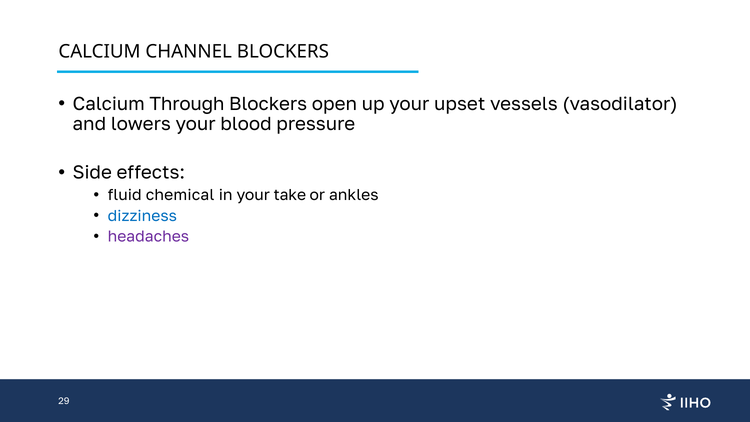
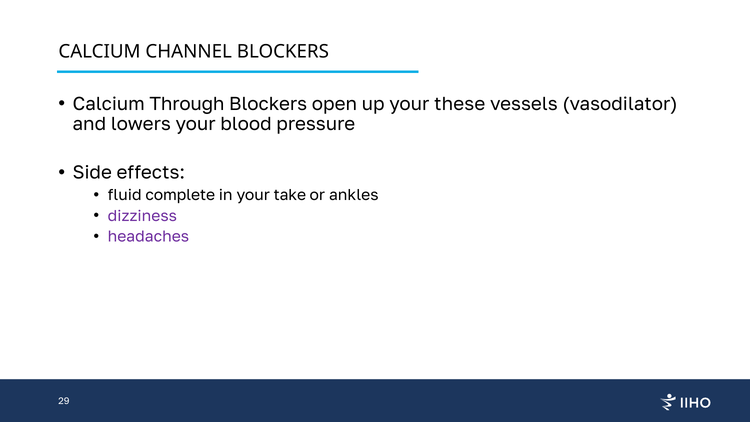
upset: upset -> these (460, 104)
chemical: chemical -> complete (180, 195)
dizziness colour: blue -> purple (142, 216)
